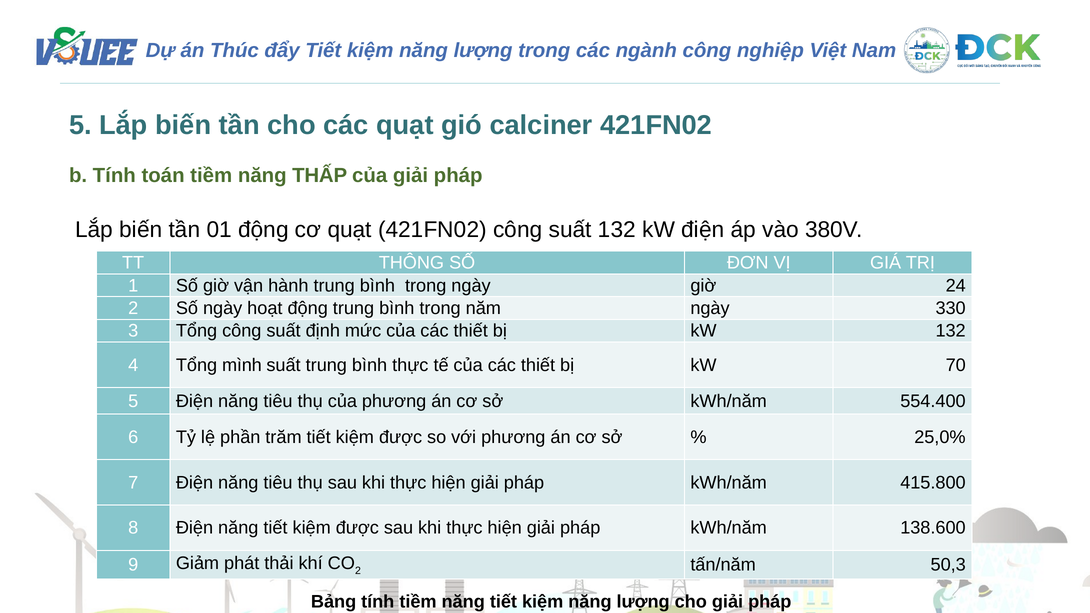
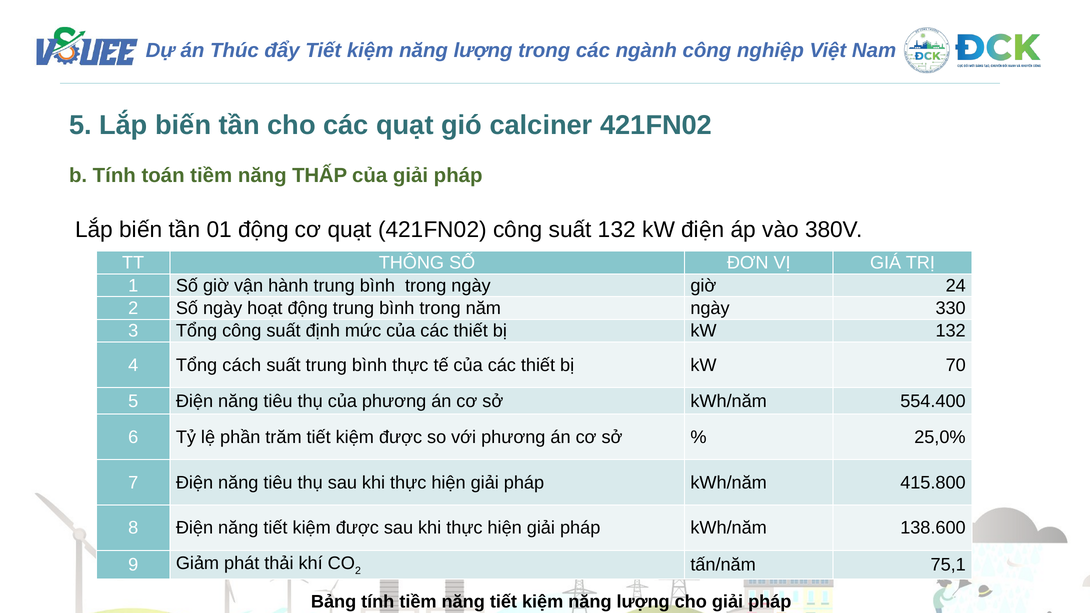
mình: mình -> cách (242, 365)
50,3: 50,3 -> 75,1 (948, 565)
